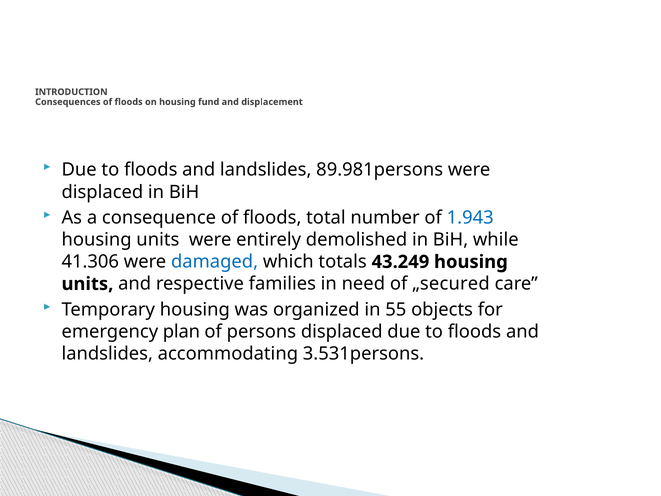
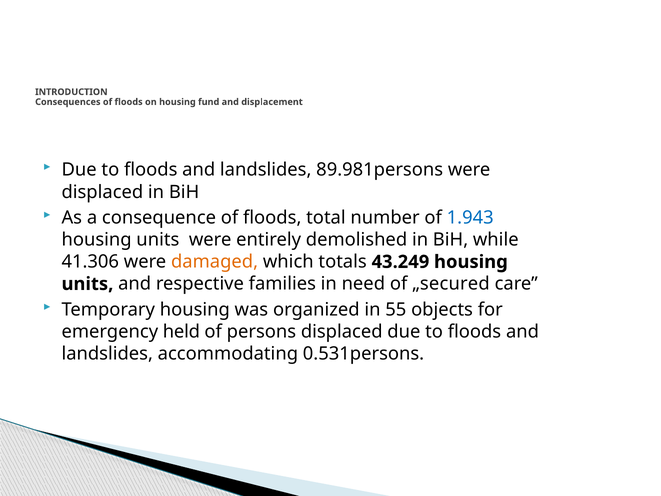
damaged colour: blue -> orange (215, 262)
plan: plan -> held (181, 332)
3.531persons: 3.531persons -> 0.531persons (364, 354)
